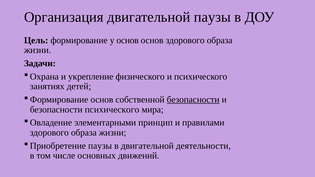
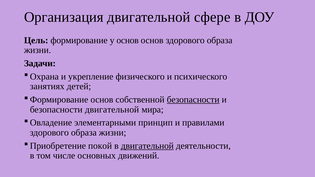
двигательной паузы: паузы -> сфере (212, 17)
безопасности психического: психического -> двигательной (112, 110)
паузы: паузы -> покой (100, 146)
двигательной underline: none -> present (147, 146)
